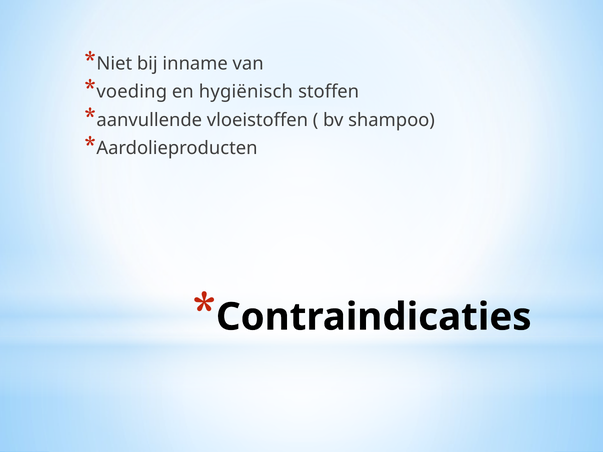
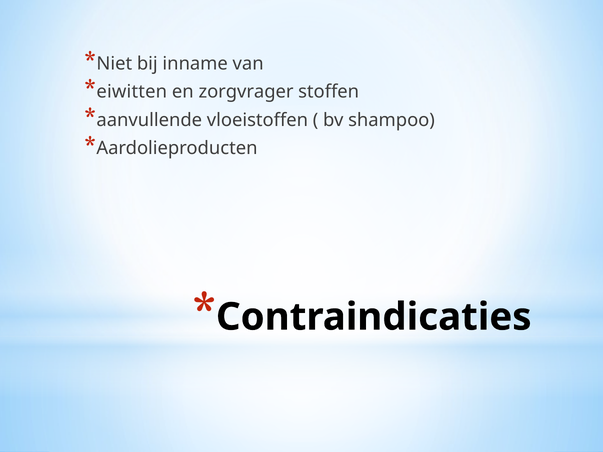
voeding: voeding -> eiwitten (132, 92)
hygiënisch: hygiënisch -> zorgvrager (246, 92)
